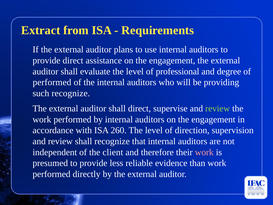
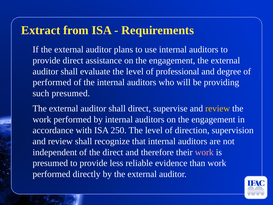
such recognize: recognize -> presumed (71, 93)
review colour: light green -> yellow (218, 108)
260: 260 -> 250 (119, 130)
the client: client -> direct (113, 152)
